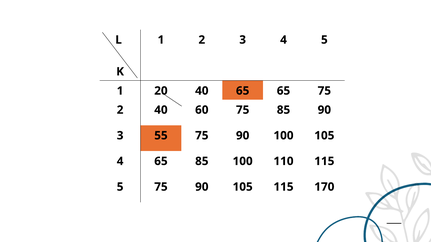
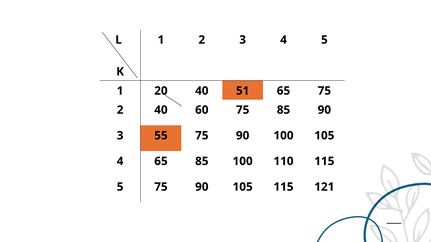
40 65: 65 -> 51 (243, 91)
170: 170 -> 121 (324, 187)
